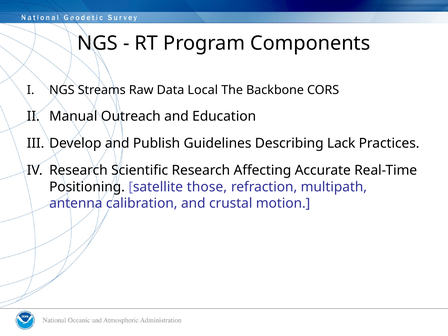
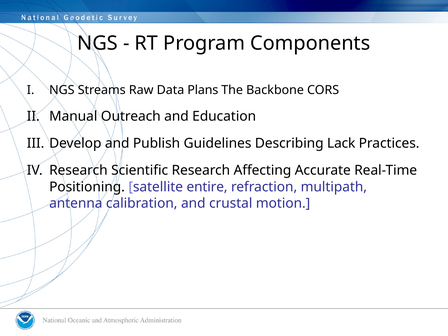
Local: Local -> Plans (203, 90)
those: those -> entire (207, 187)
